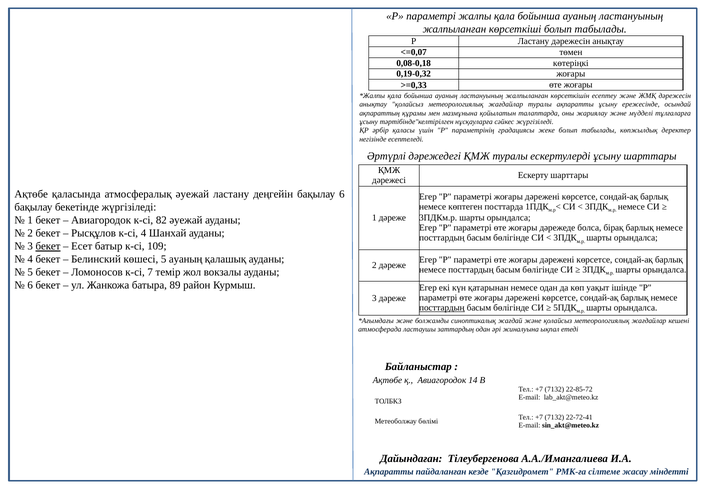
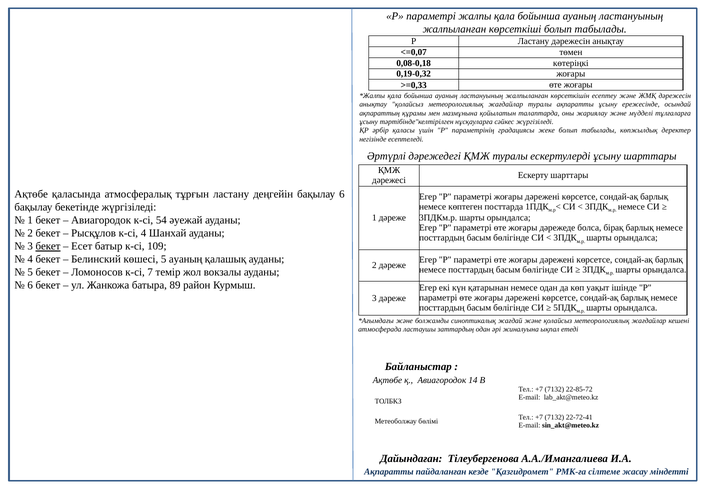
атмосфералық әуежай: әуежай -> тұрғын (192, 194)
82: 82 -> 54 (161, 220)
посттардың underline: present -> none (442, 307)
